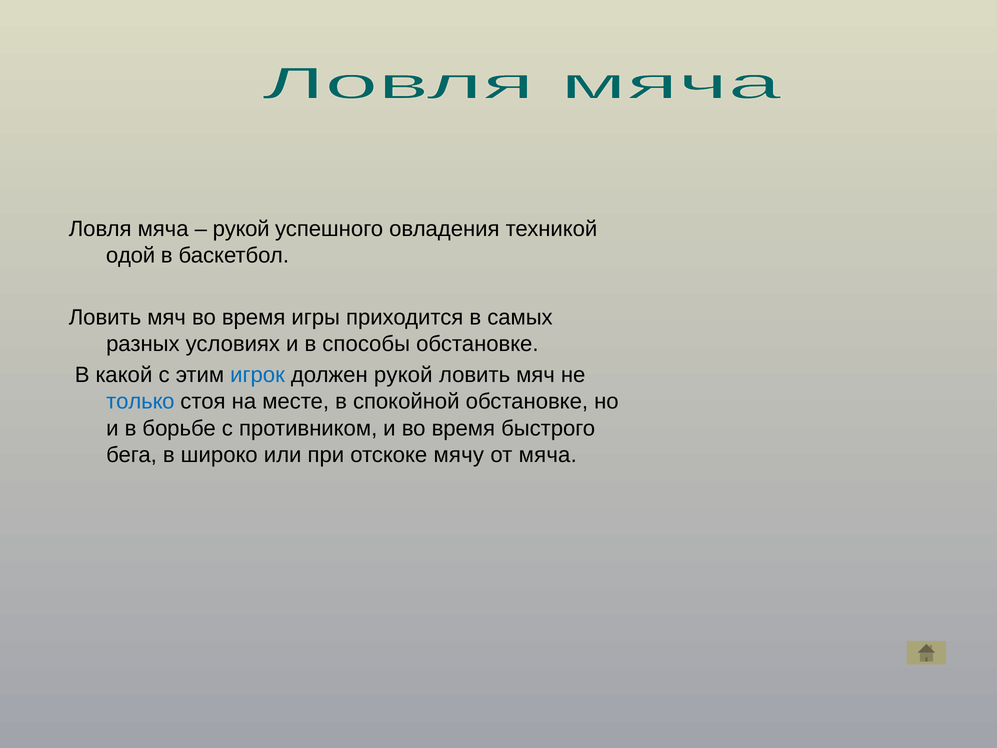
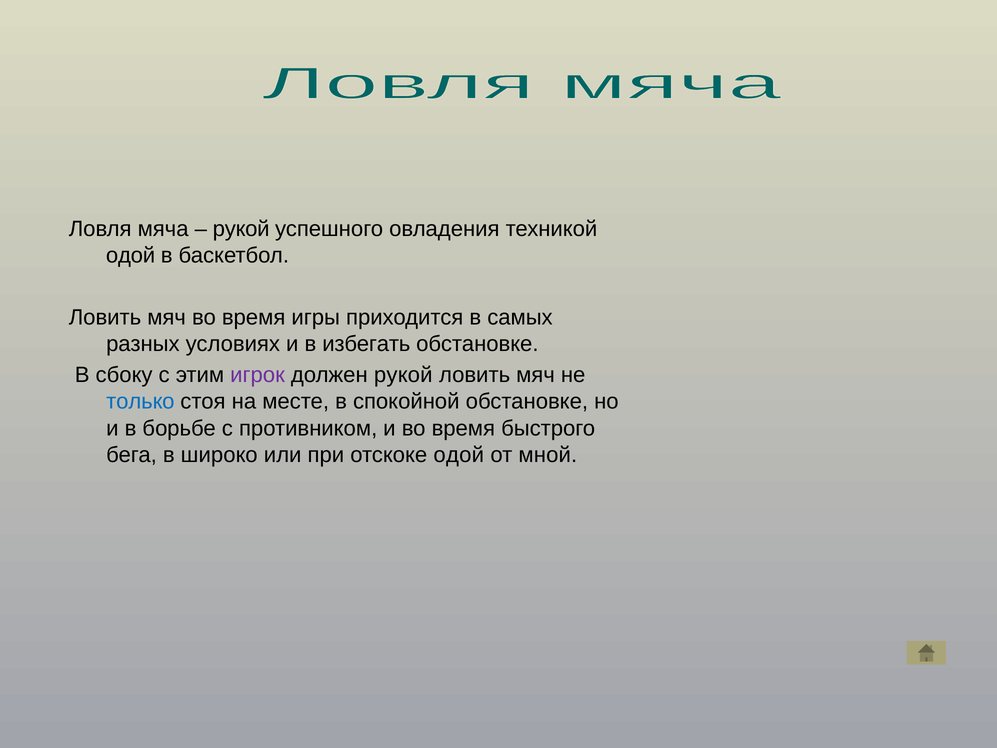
способы: способы -> избегать (366, 344)
какой: какой -> сбоку (124, 375)
игрок colour: blue -> purple (258, 375)
отскоке мячу: мячу -> одой (459, 455)
от мяча: мяча -> мной (548, 455)
